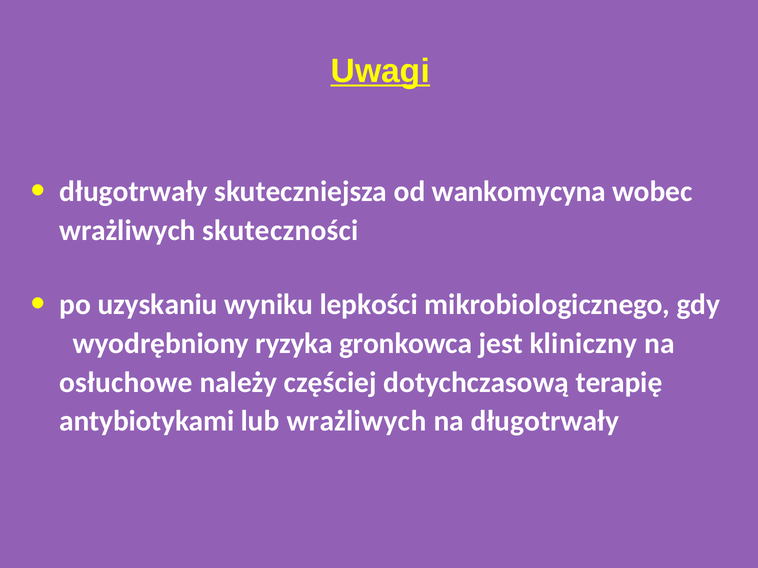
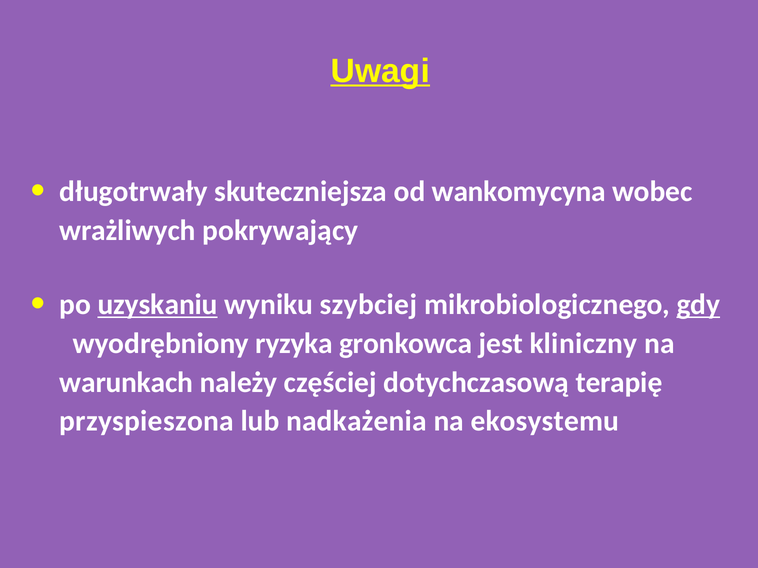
skuteczności: skuteczności -> pokrywający (280, 231)
uzyskaniu underline: none -> present (158, 305)
lepkości: lepkości -> szybciej (369, 305)
gdy underline: none -> present (698, 305)
osłuchowe: osłuchowe -> warunkach (126, 383)
antybiotykami: antybiotykami -> przyspieszona (147, 422)
lub wrażliwych: wrażliwych -> nadkażenia (356, 422)
na długotrwały: długotrwały -> ekosystemu (545, 422)
